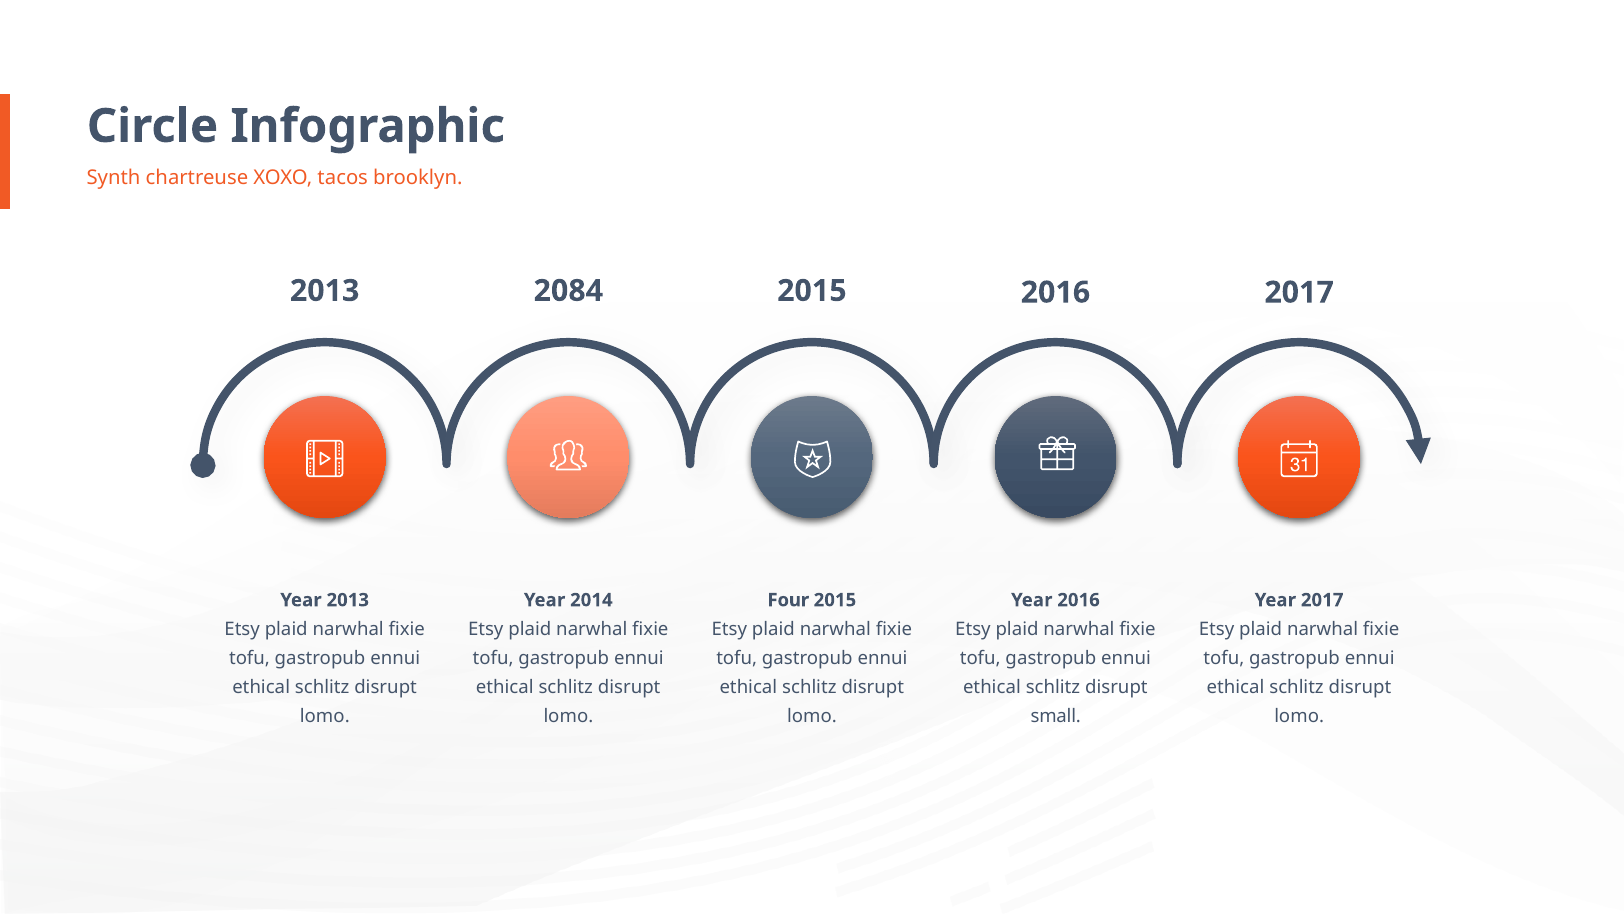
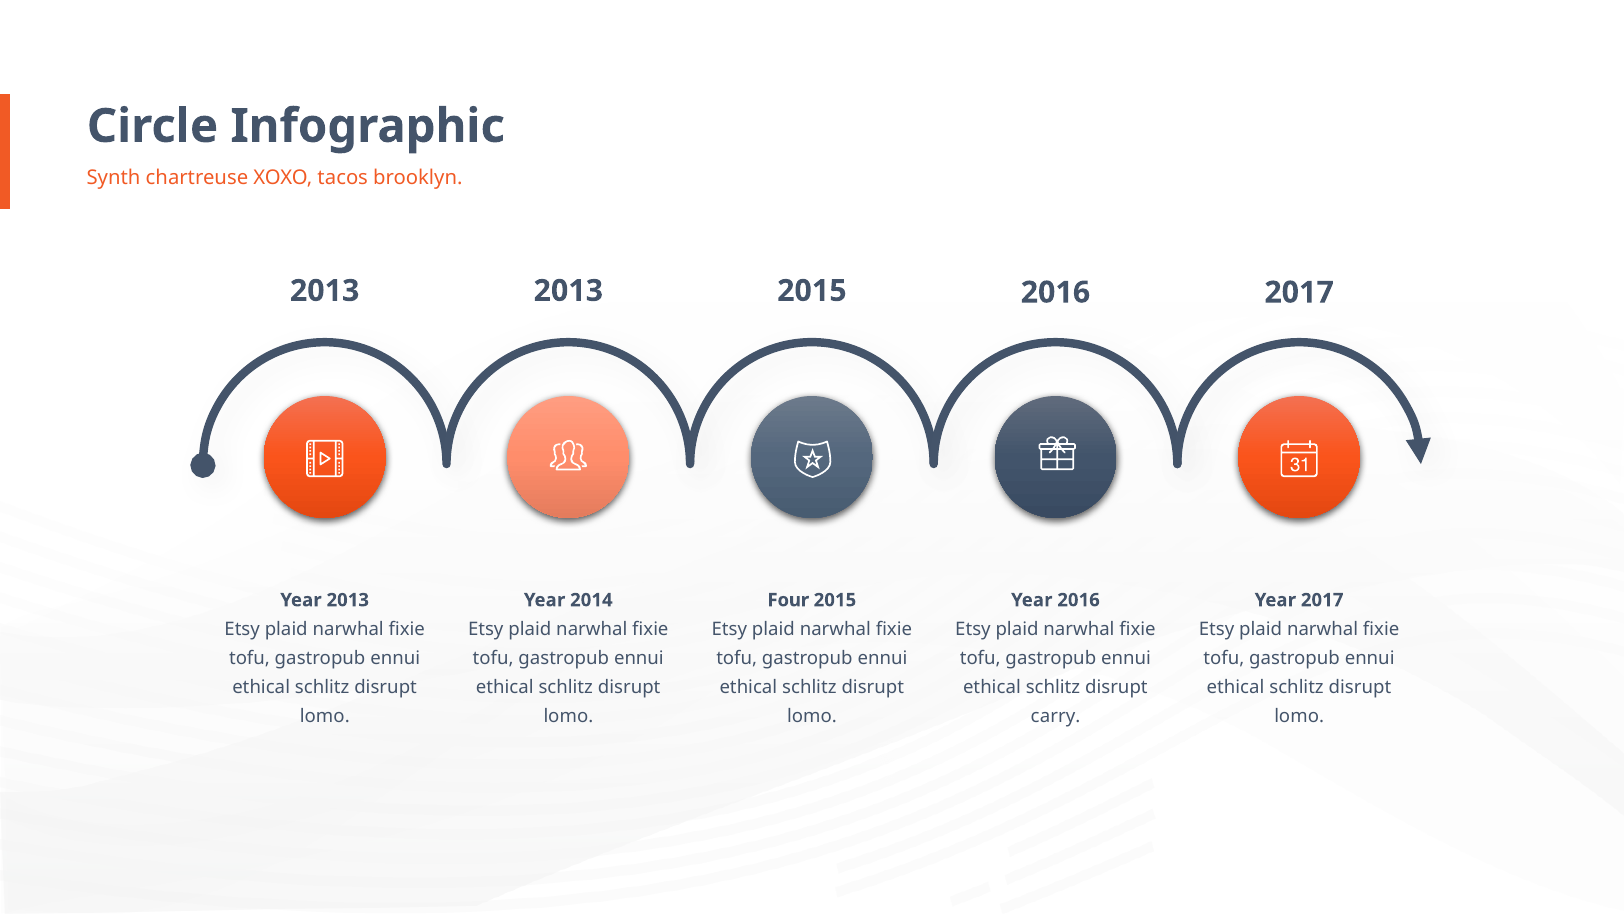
2013 2084: 2084 -> 2013 (568, 291)
small: small -> carry (1056, 716)
